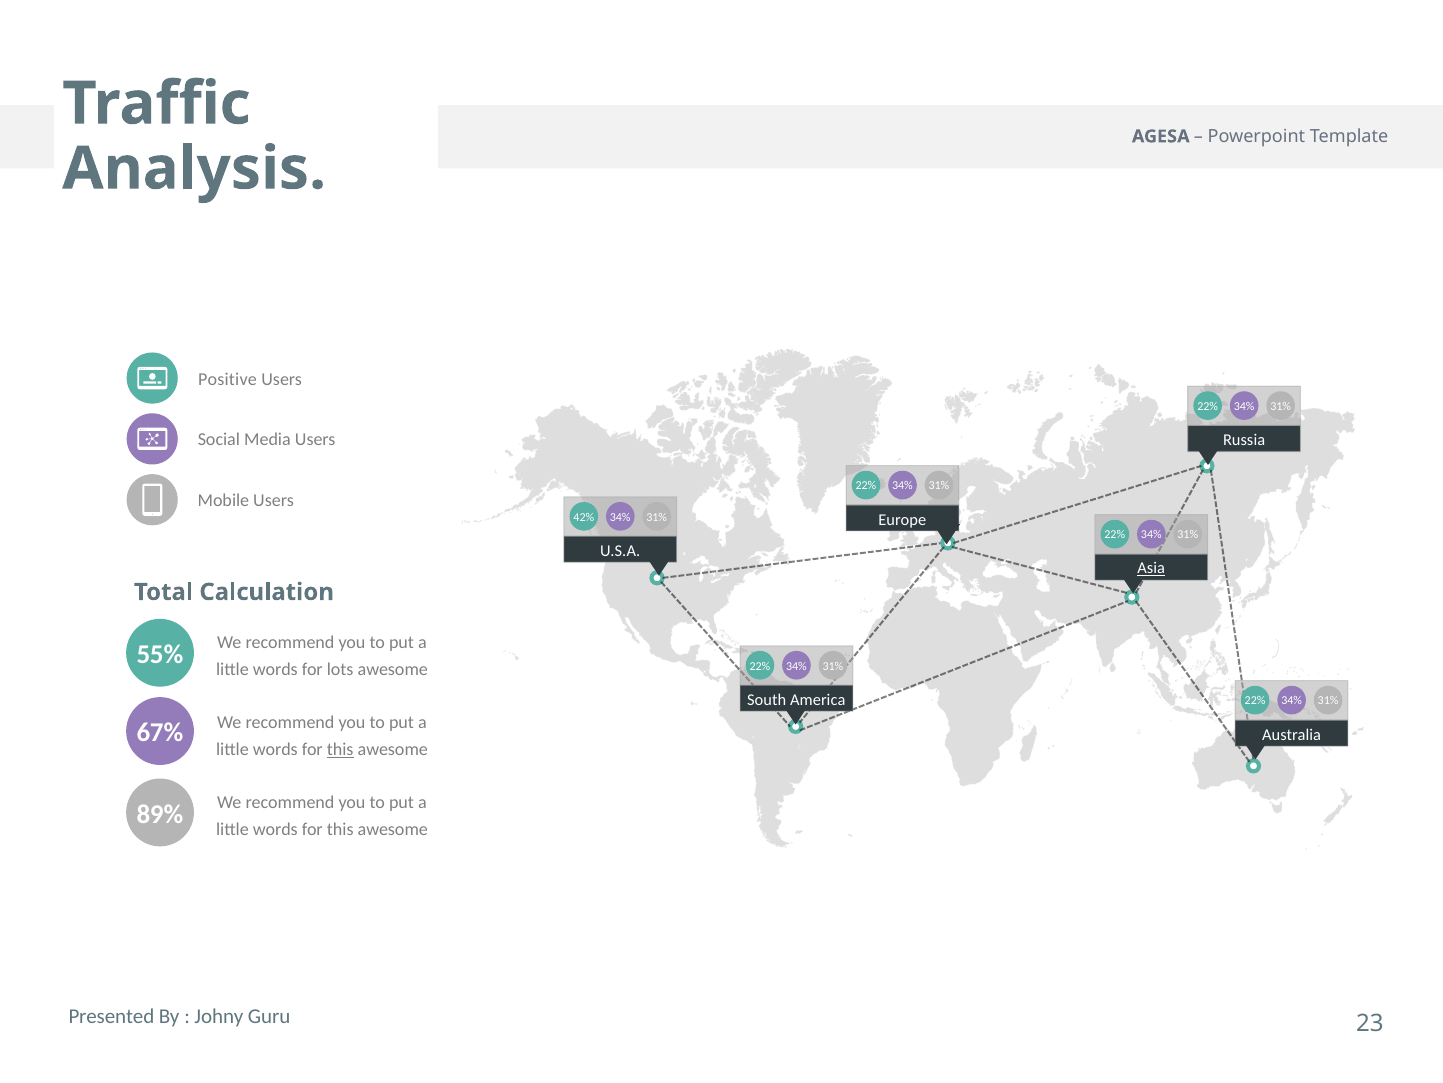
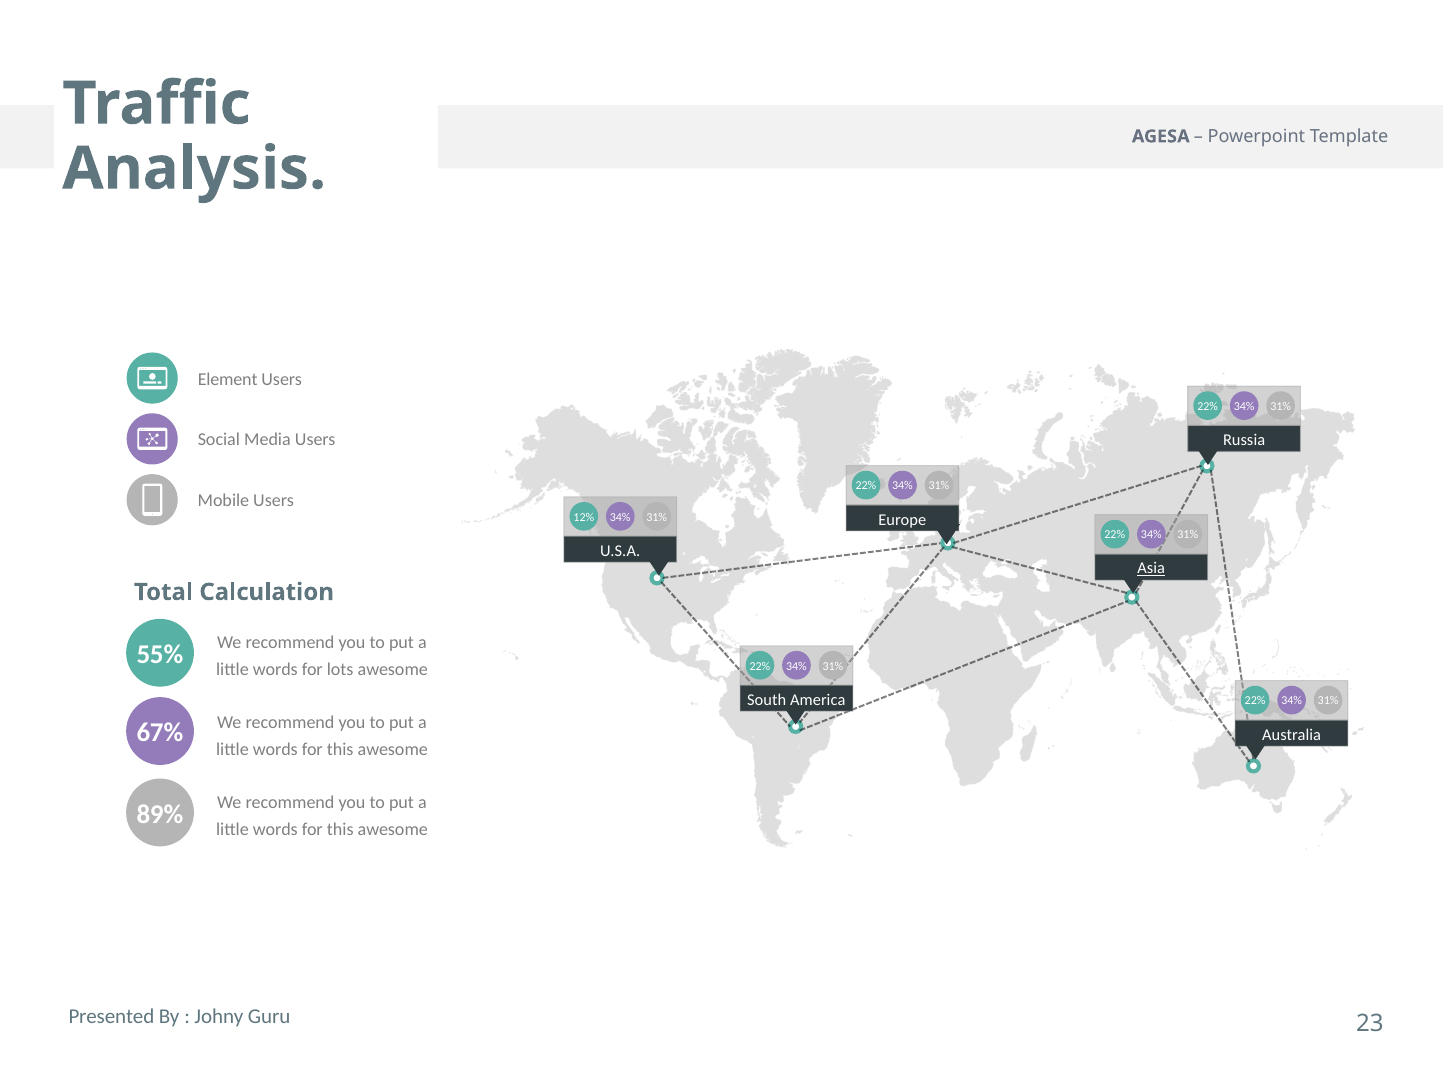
Positive: Positive -> Element (228, 379)
42%: 42% -> 12% (584, 517)
this underline: present -> none (340, 749)
